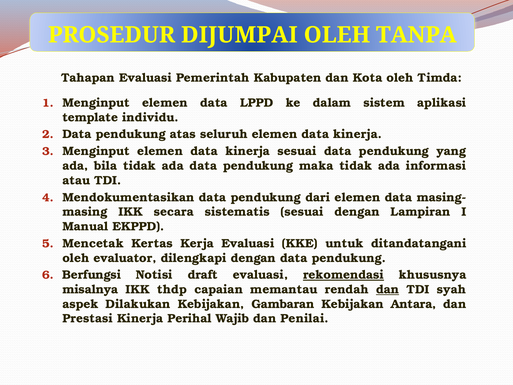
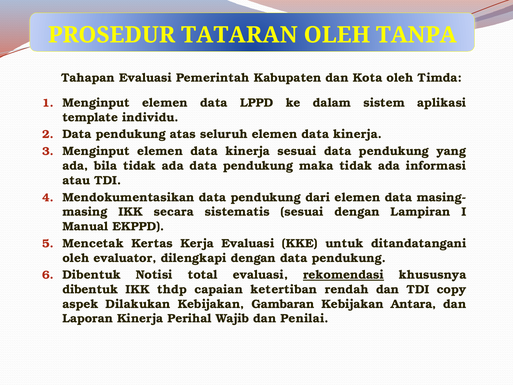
DIJUMPAI: DIJUMPAI -> TATARAN (239, 35)
Berfungsi: Berfungsi -> Dibentuk (92, 275)
draft: draft -> total (203, 275)
misalnya: misalnya -> dibentuk (90, 289)
memantau: memantau -> ketertiban (284, 289)
dan underline: present -> none (388, 289)
syah: syah -> copy (452, 289)
Prestasi: Prestasi -> Laporan (88, 318)
